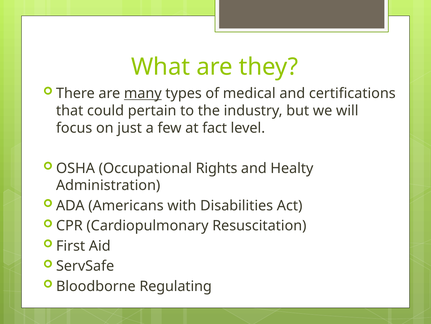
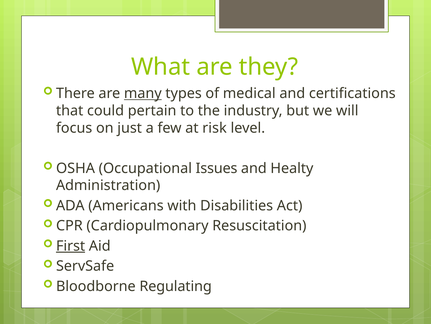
fact: fact -> risk (215, 128)
Rights: Rights -> Issues (217, 168)
First underline: none -> present (71, 245)
